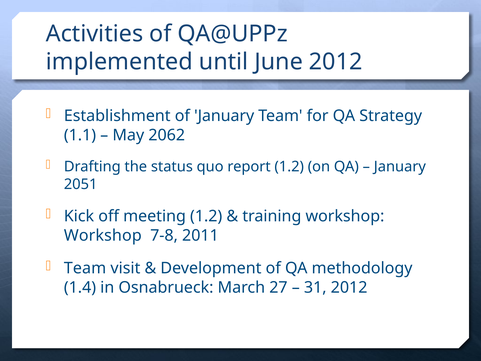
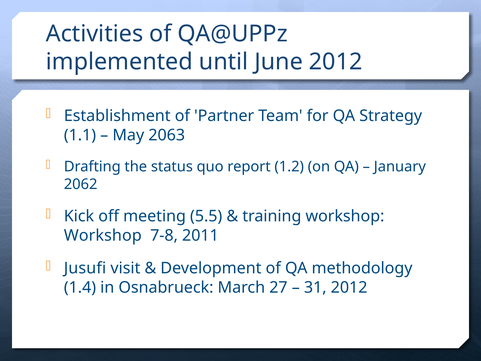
of January: January -> Partner (224, 116)
2062: 2062 -> 2063 (167, 135)
2051: 2051 -> 2062 (81, 184)
meeting 1.2: 1.2 -> 5.5 (206, 216)
Team: Team -> Jusufi (85, 268)
